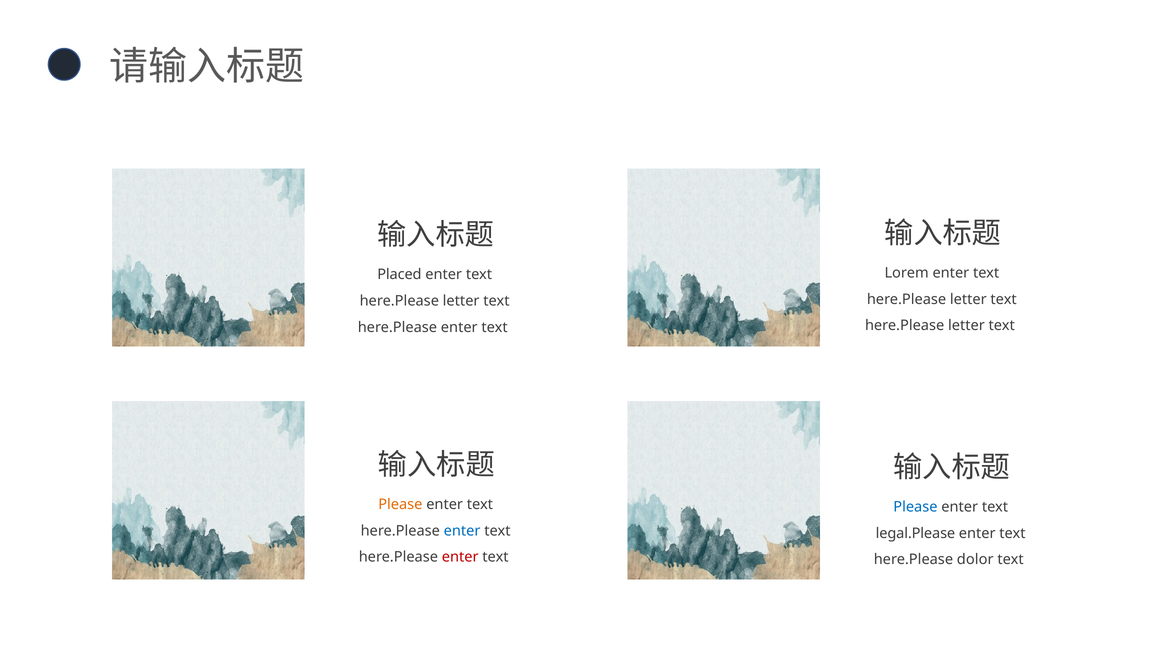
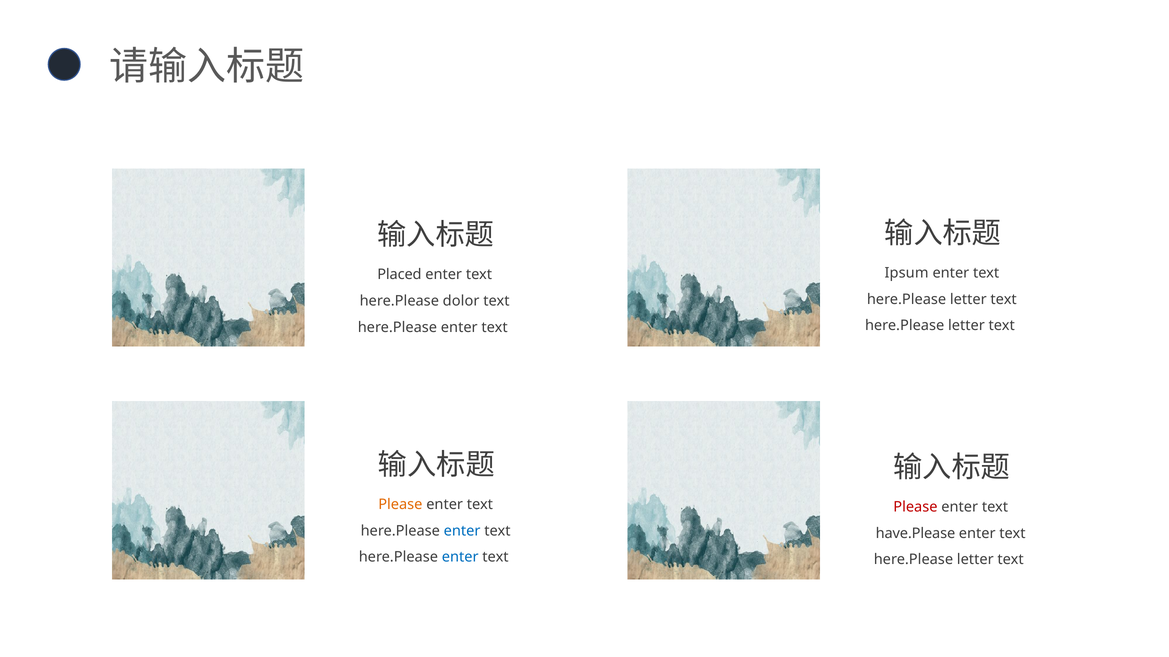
Lorem: Lorem -> Ipsum (907, 273)
letter: letter -> dolor (461, 301)
Please colour: blue -> red (915, 507)
legal.Please: legal.Please -> have.Please (915, 534)
enter colour: red -> blue (460, 558)
dolor: dolor -> letter (975, 560)
